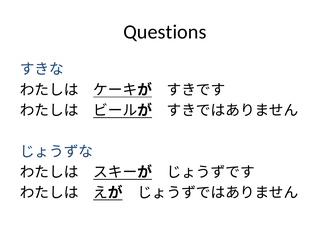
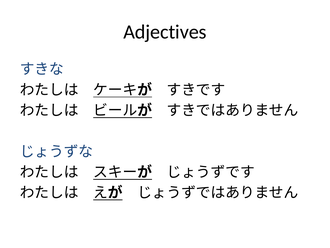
Questions: Questions -> Adjectives (165, 32)
